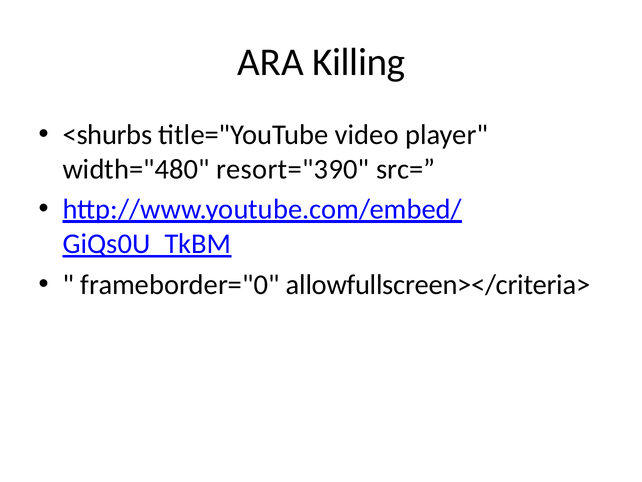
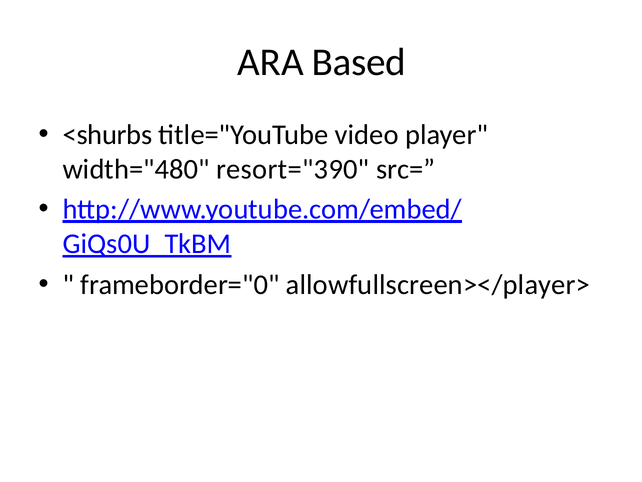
Killing: Killing -> Based (359, 62)
allowfullscreen></criteria>: allowfullscreen></criteria> -> allowfullscreen></player> (438, 284)
